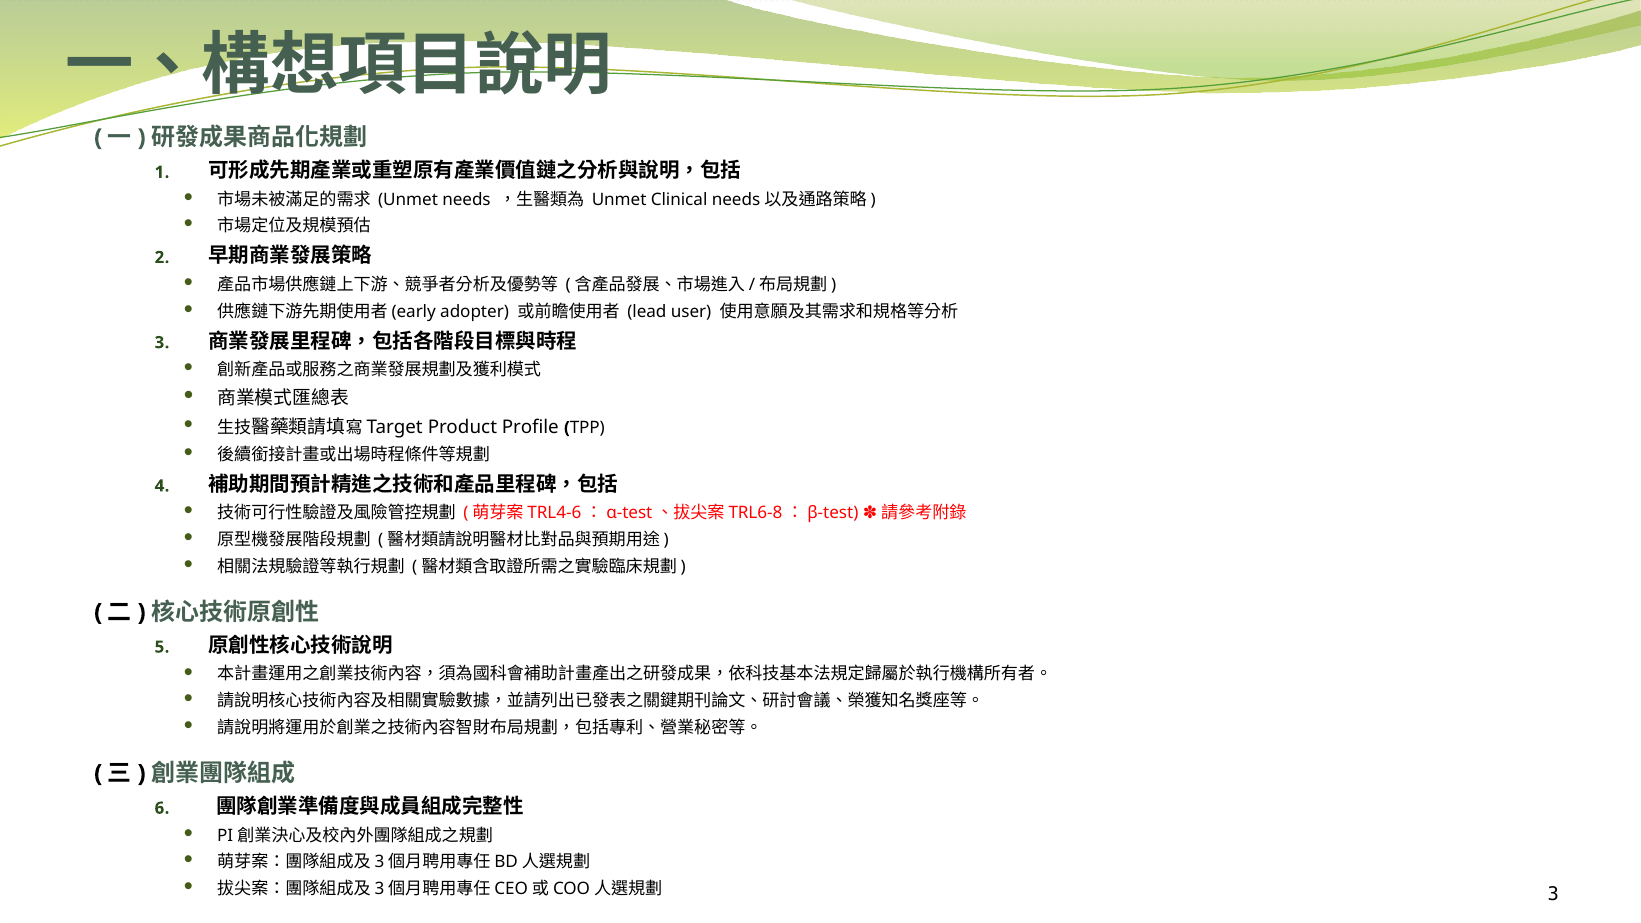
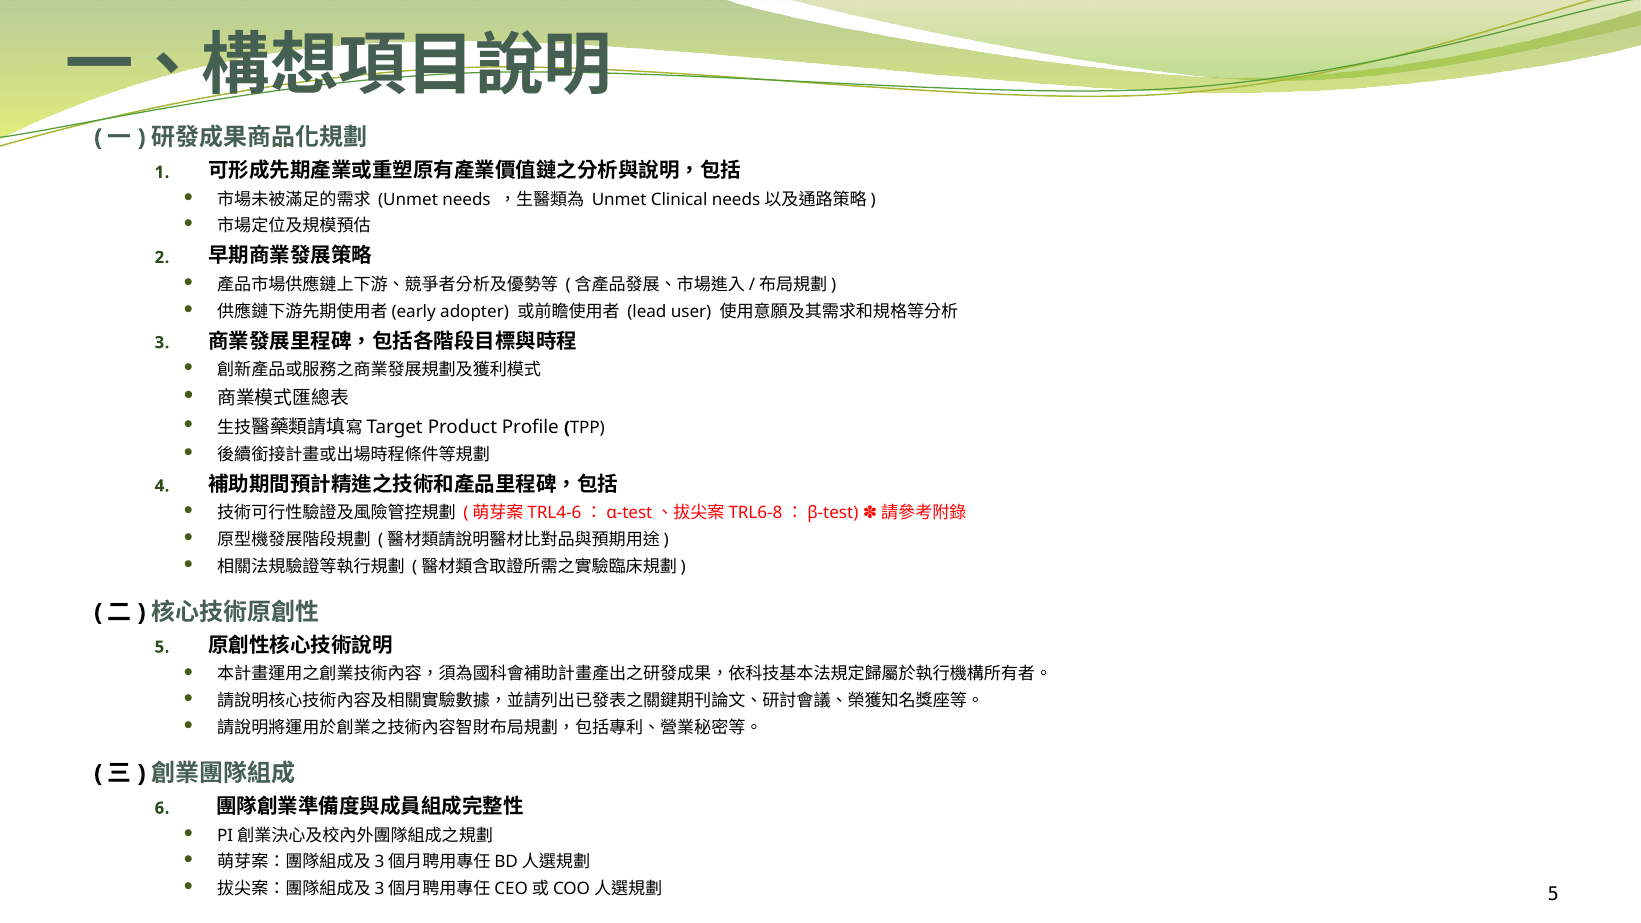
3: 3 -> 5 (1553, 895)
